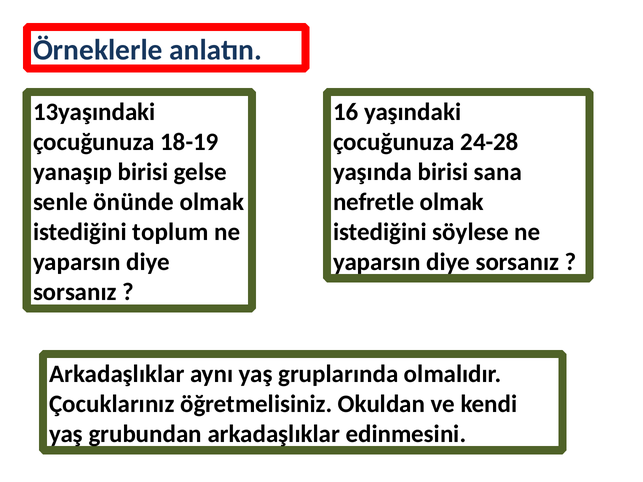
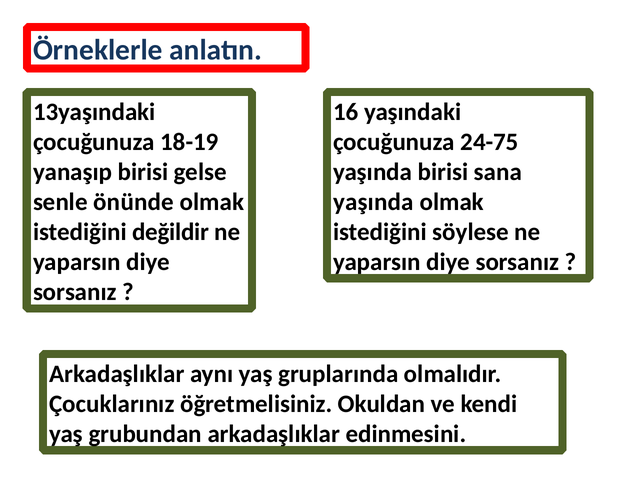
24-28: 24-28 -> 24-75 (489, 142)
nefretle: nefretle -> yaşında (373, 202)
toplum: toplum -> değildir (171, 232)
